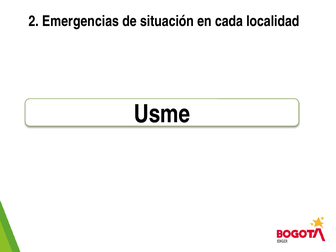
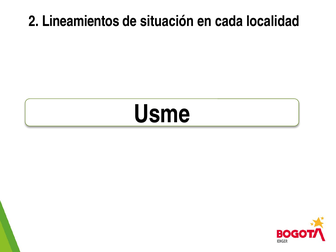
Emergencias: Emergencias -> Lineamientos (81, 21)
